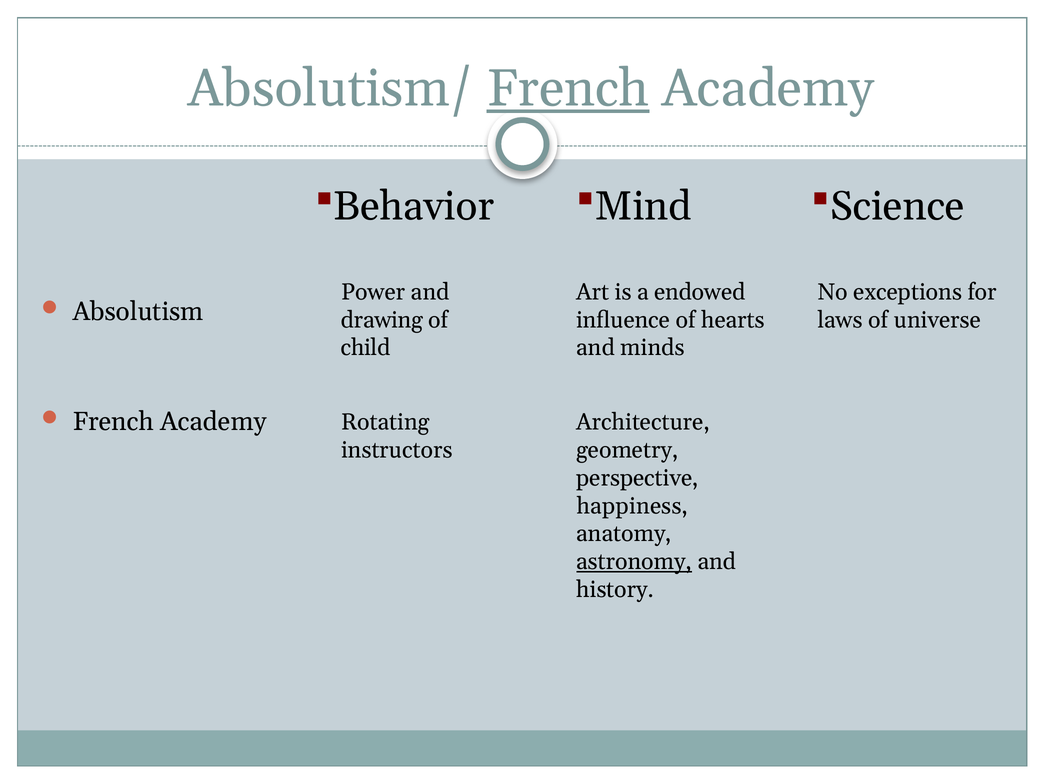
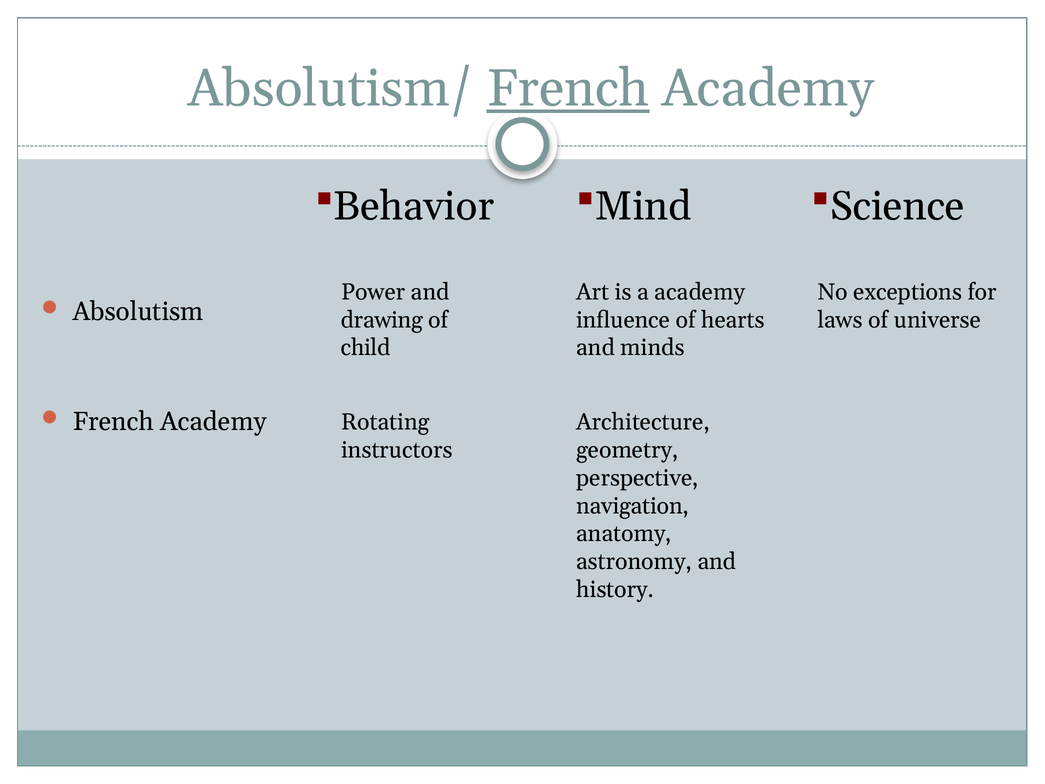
a endowed: endowed -> academy (700, 292)
happiness: happiness -> navigation (633, 506)
astronomy underline: present -> none (634, 561)
